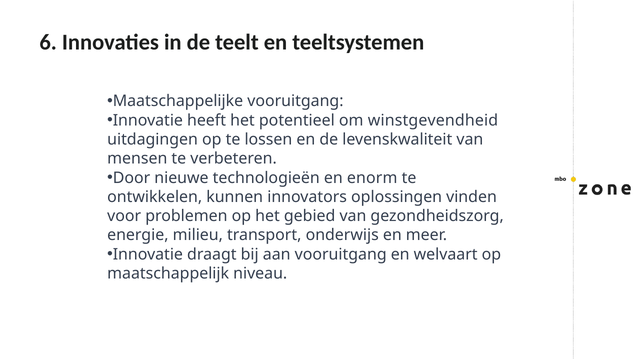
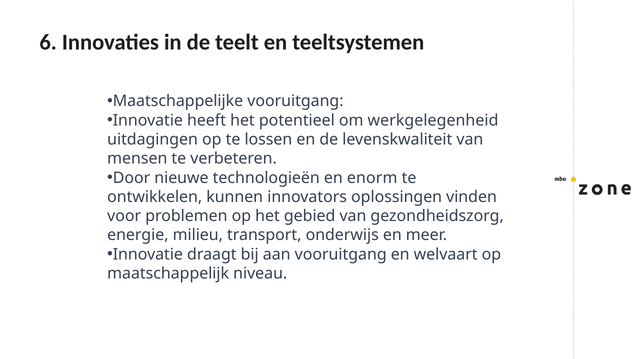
winstgevendheid: winstgevendheid -> werkgelegenheid (433, 120)
